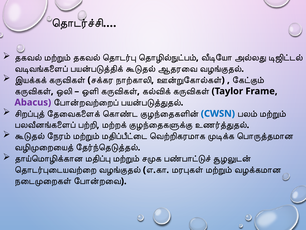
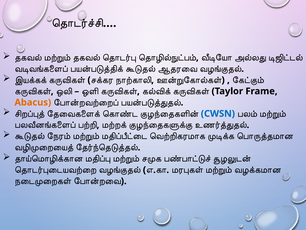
Abacus colour: purple -> orange (33, 102)
